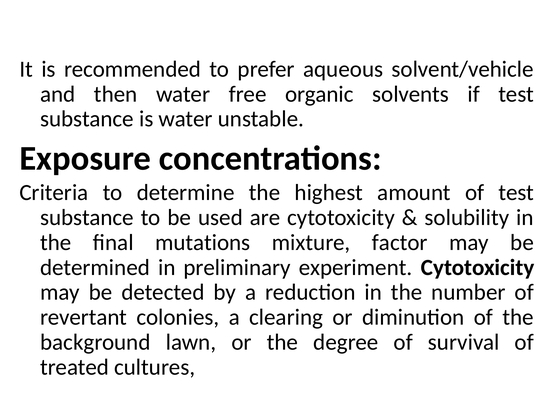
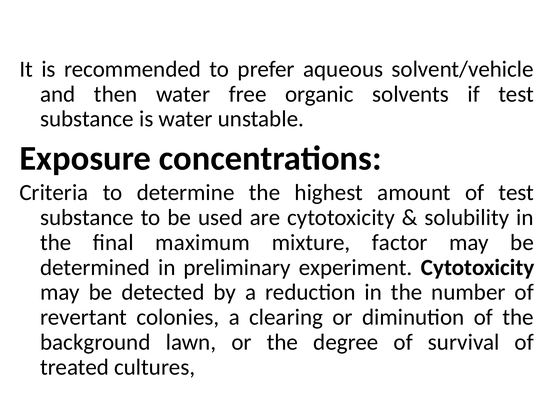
mutations: mutations -> maximum (203, 242)
